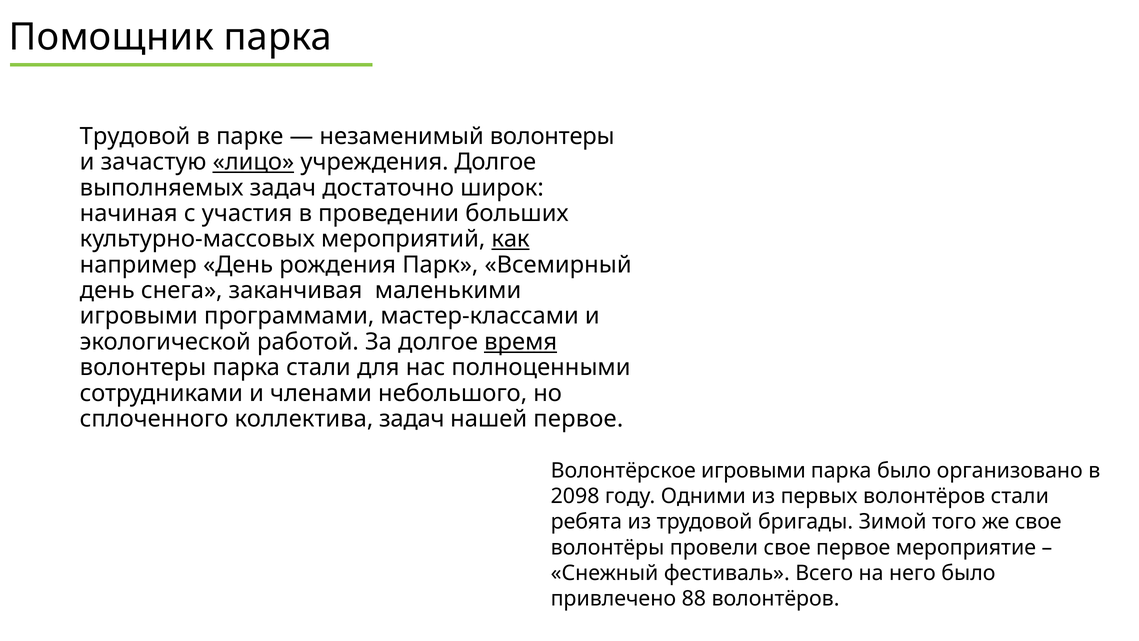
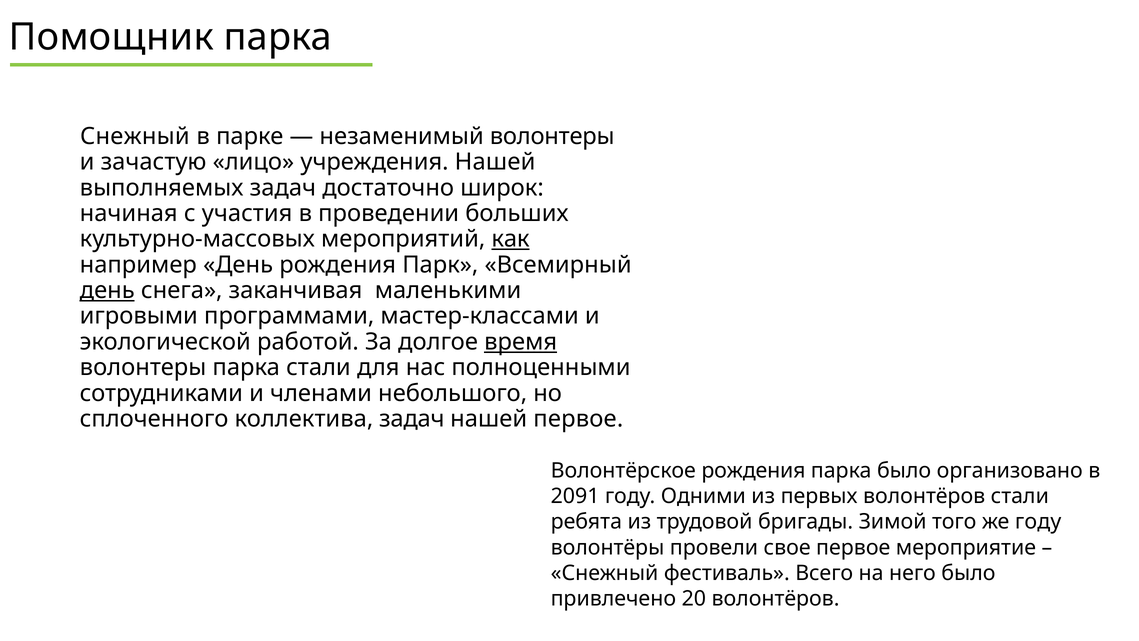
Трудовой: Трудовой -> Снежный (135, 136)
лицо underline: present -> none (253, 162)
учреждения Долгое: Долгое -> Нашей (495, 162)
день underline: none -> present (107, 290)
Волонтёрское игровыми: игровыми -> рождения (753, 470)
2098: 2098 -> 2091 (575, 496)
же свое: свое -> году (1038, 522)
88: 88 -> 20 (694, 598)
